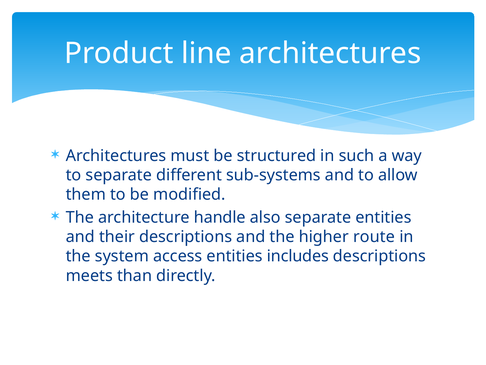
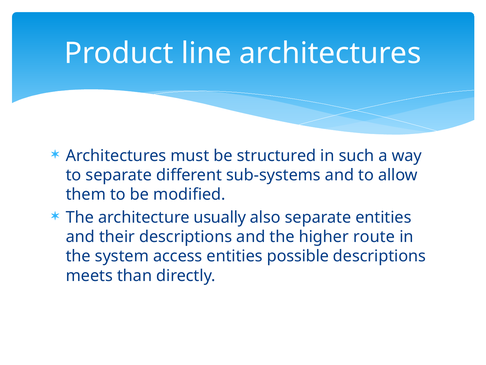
handle: handle -> usually (220, 217)
includes: includes -> possible (298, 256)
